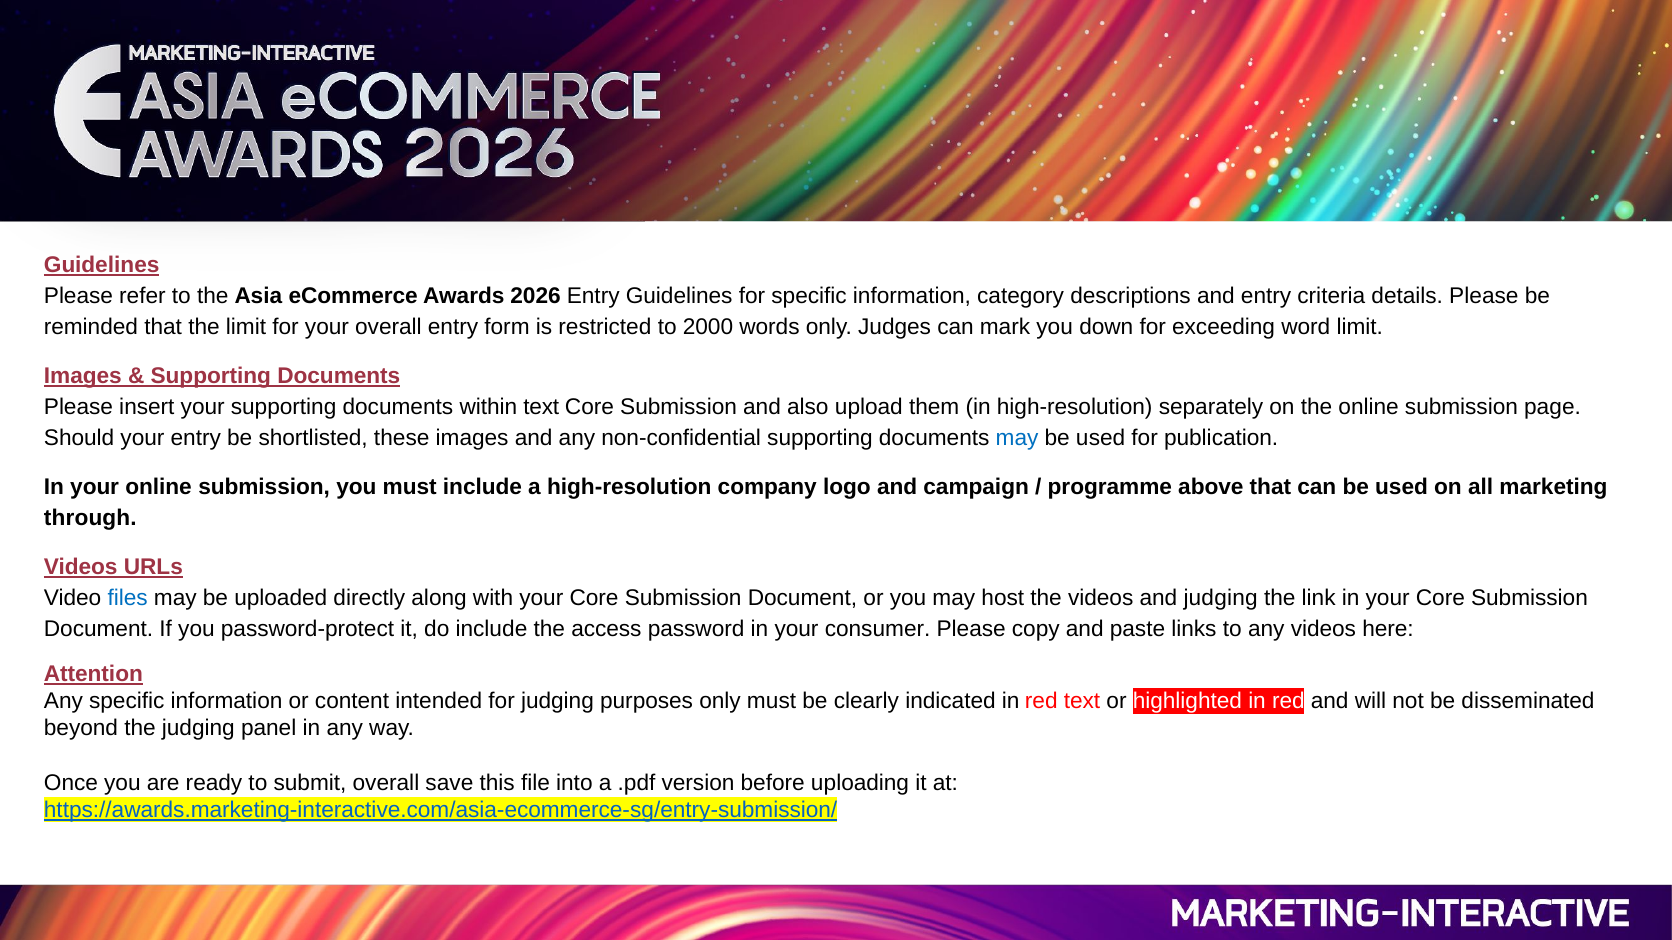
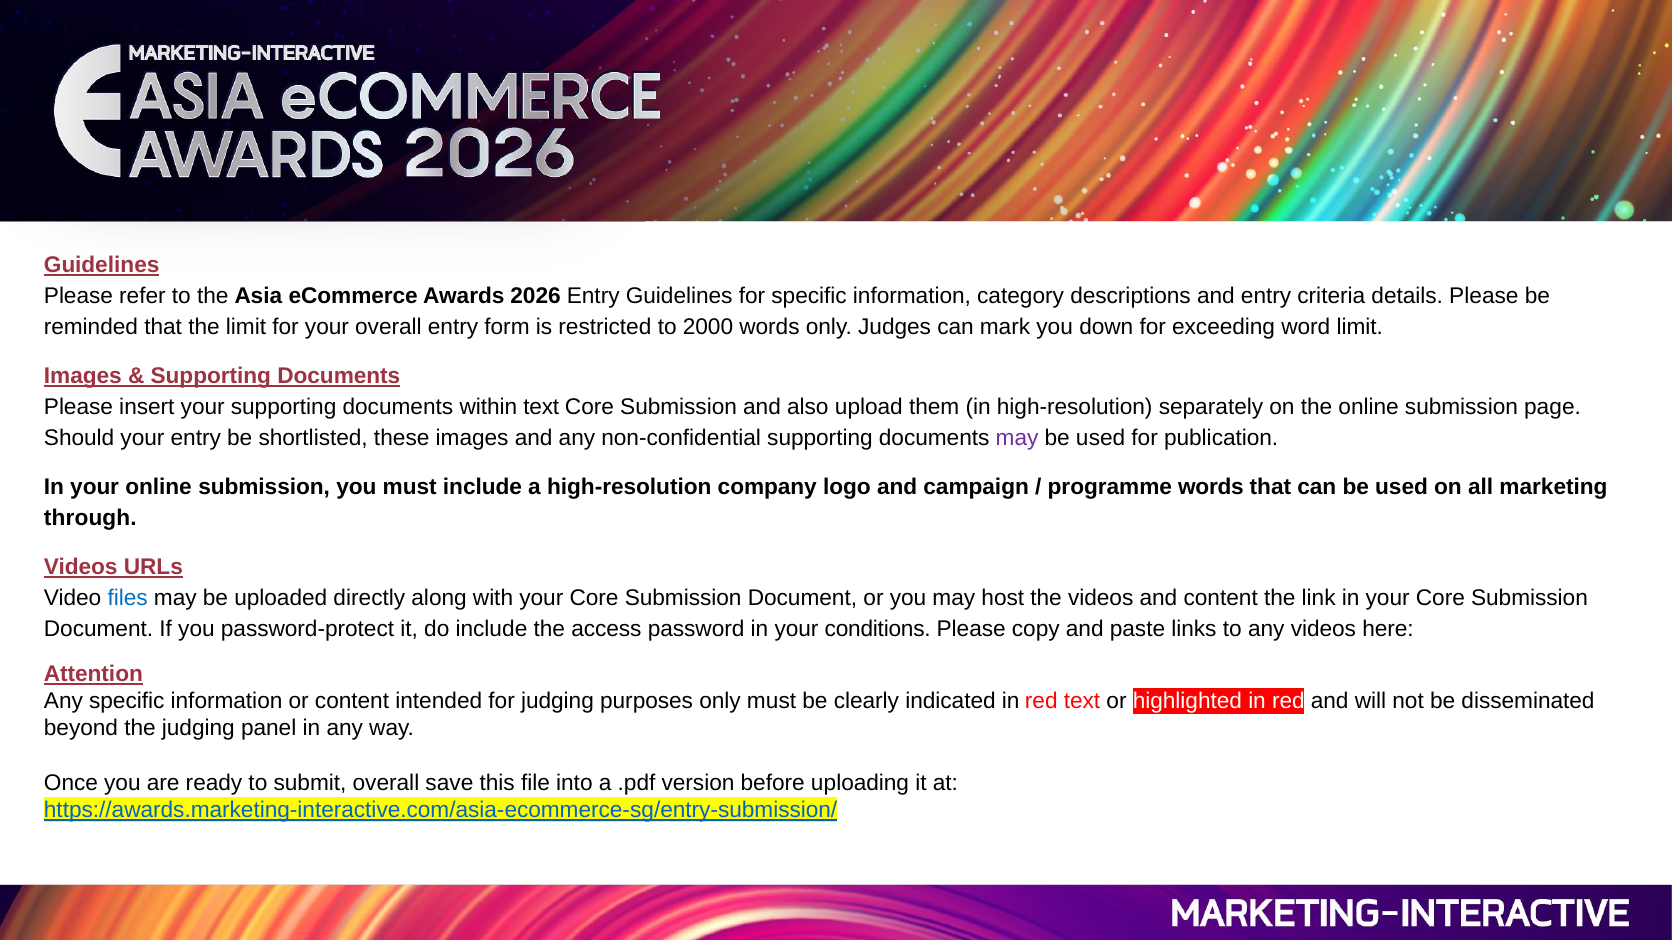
may colour: blue -> purple (1017, 439)
programme above: above -> words (1211, 487)
and judging: judging -> content (1221, 598)
consumer: consumer -> conditions (878, 630)
